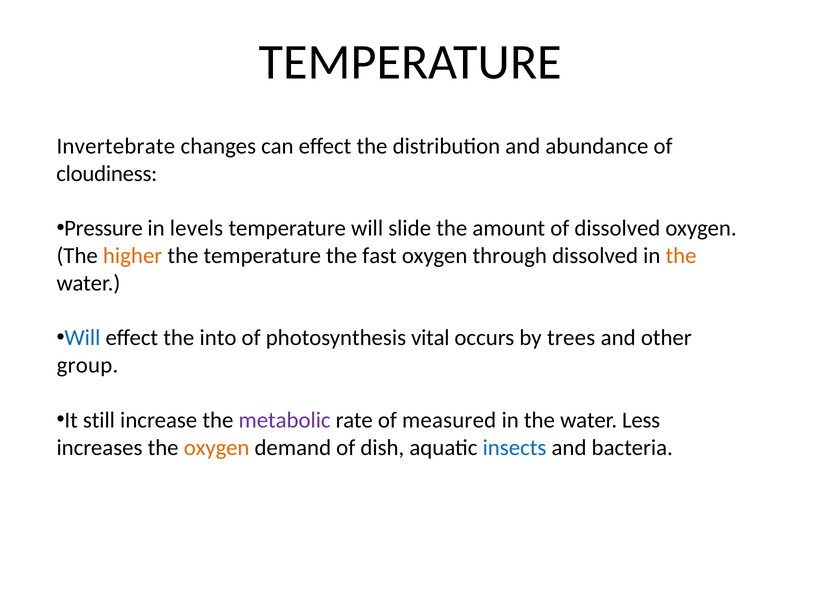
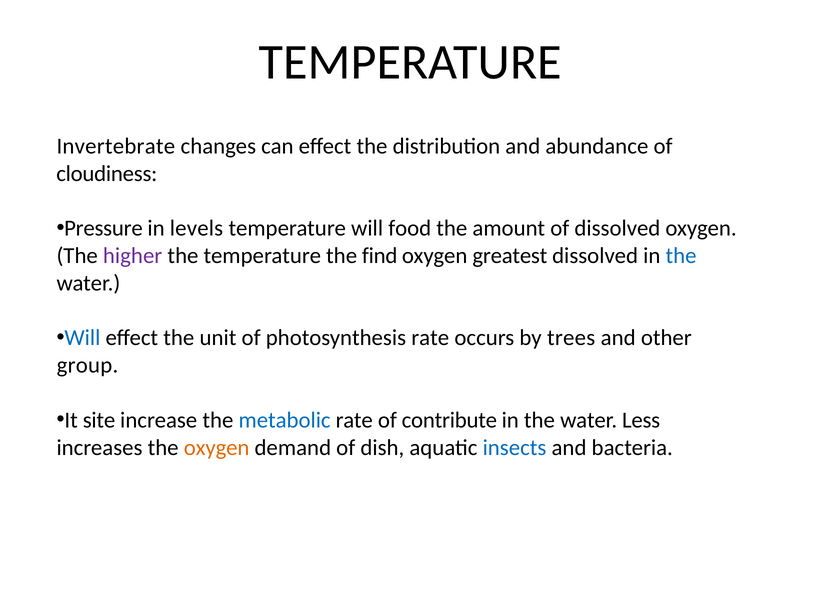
slide: slide -> food (410, 228)
higher colour: orange -> purple (133, 256)
fast: fast -> find (380, 256)
through: through -> greatest (510, 256)
the colour: orange -> blue (681, 256)
into: into -> unit (218, 338)
photosynthesis vital: vital -> rate (430, 338)
still: still -> site (99, 420)
metabolic colour: purple -> blue (285, 420)
measured: measured -> contribute (449, 420)
